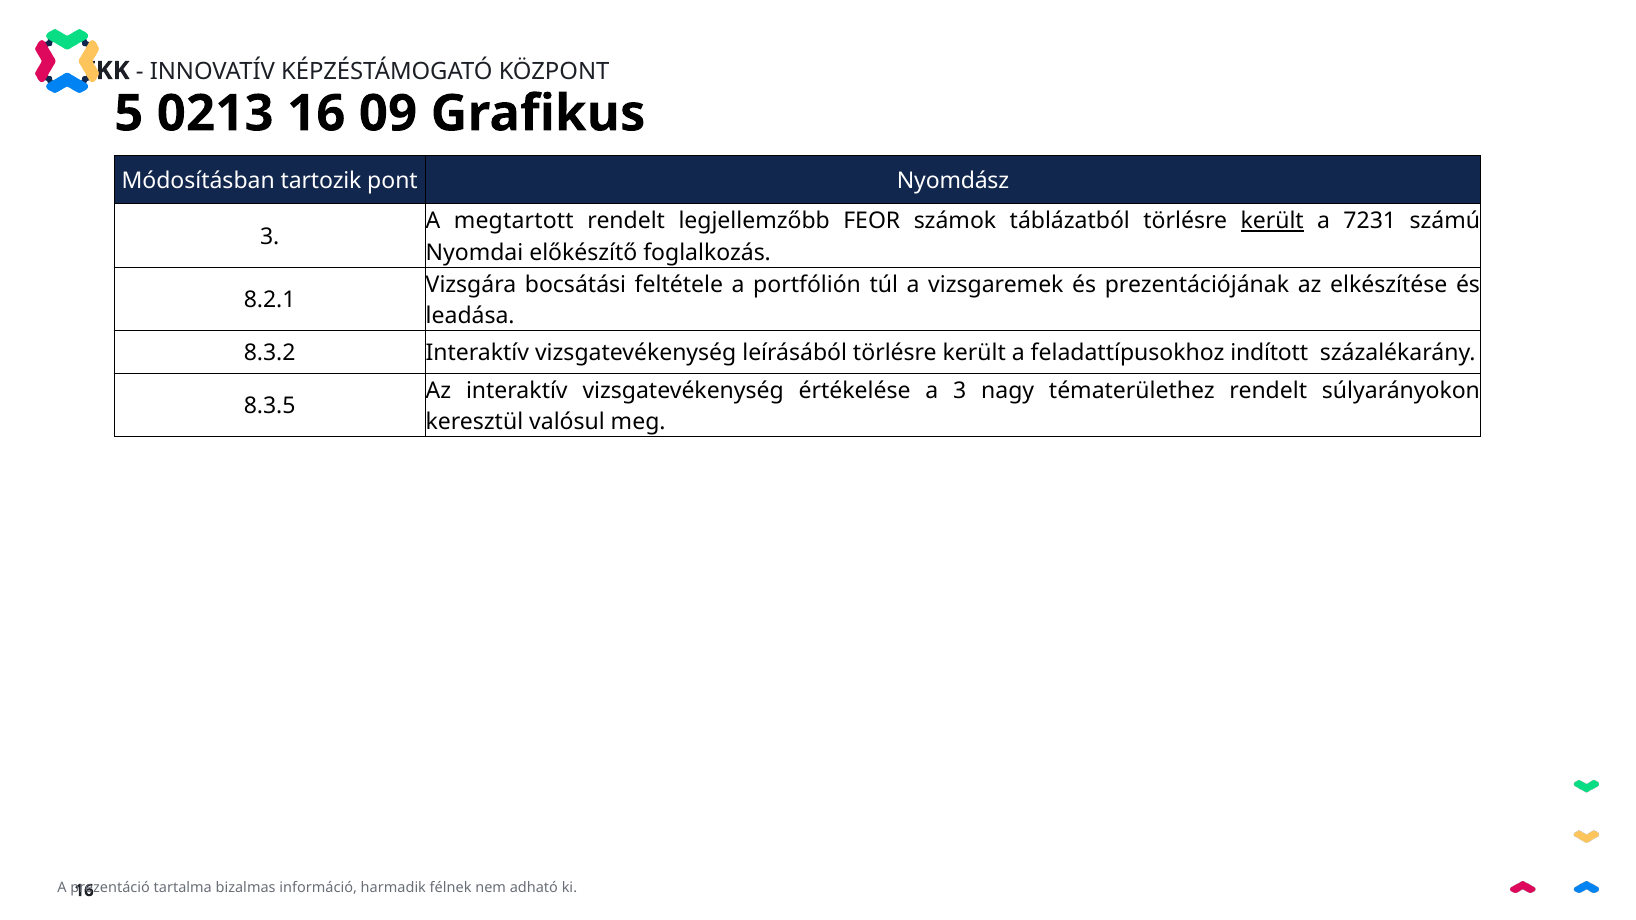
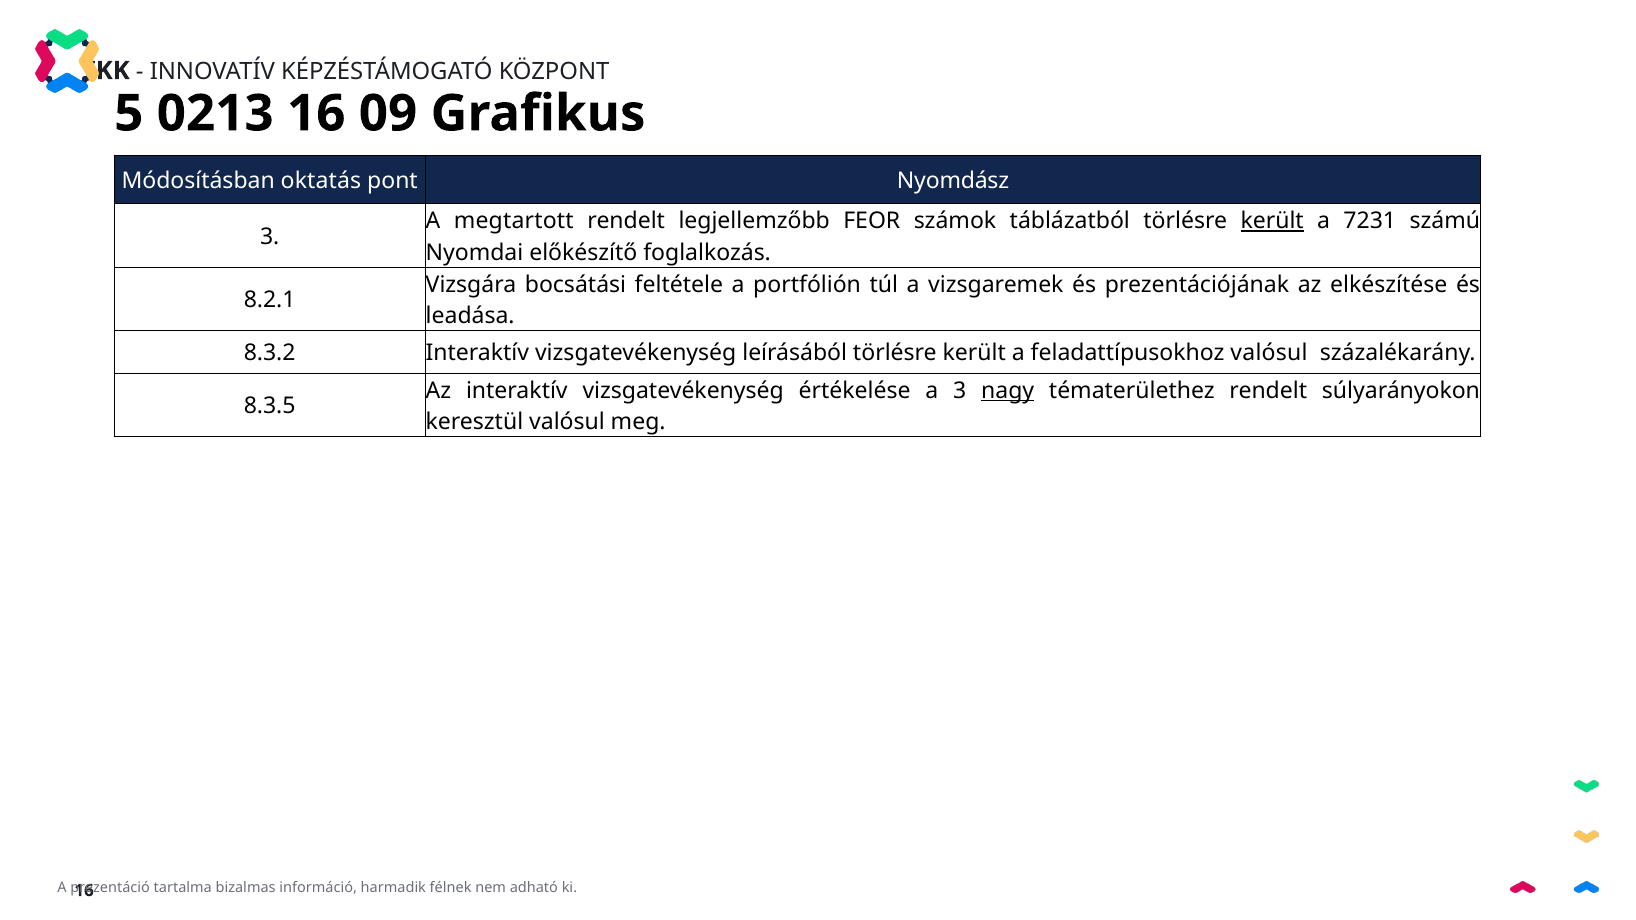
tartozik: tartozik -> oktatás (321, 181)
feladattípusokhoz indított: indított -> valósul (1269, 353)
nagy underline: none -> present (1008, 391)
